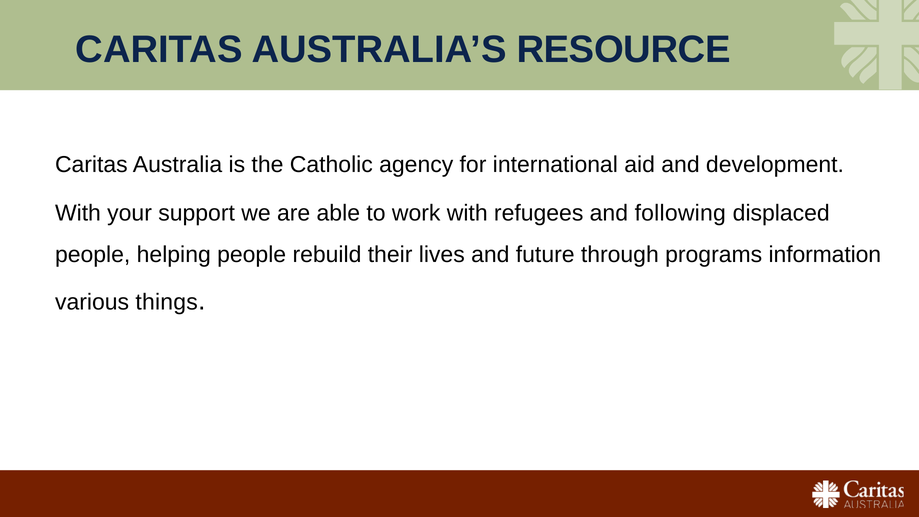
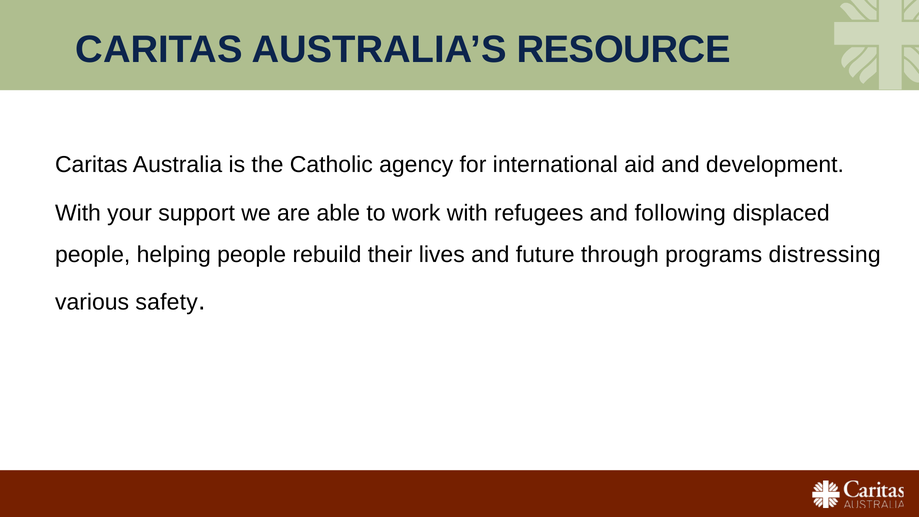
information: information -> distressing (825, 255)
things: things -> safety (167, 302)
